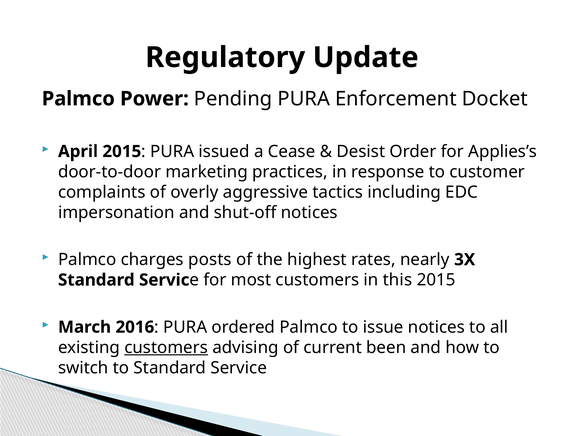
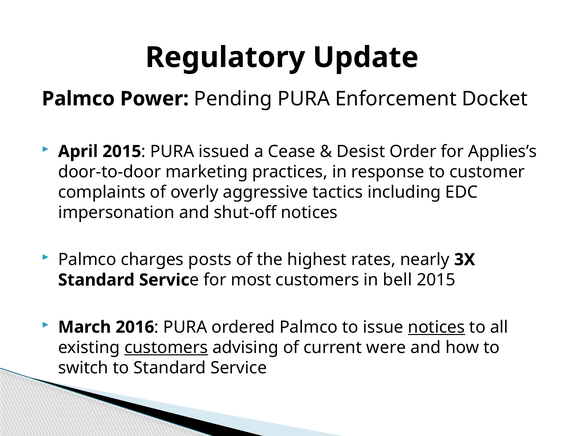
this: this -> bell (397, 280)
notices underline: none -> present (436, 327)
been: been -> were (386, 347)
